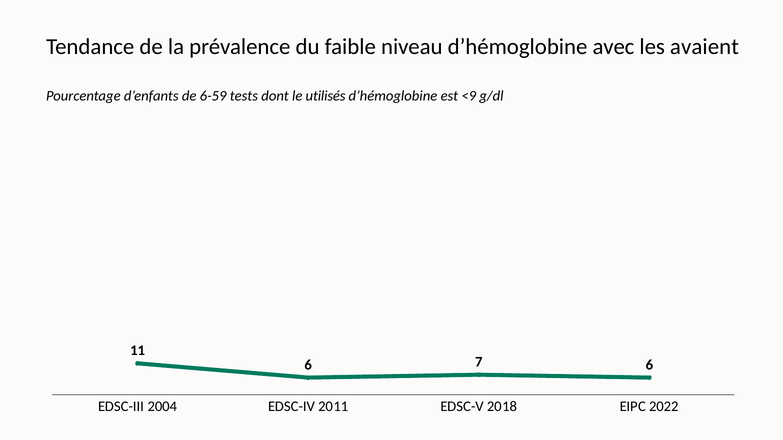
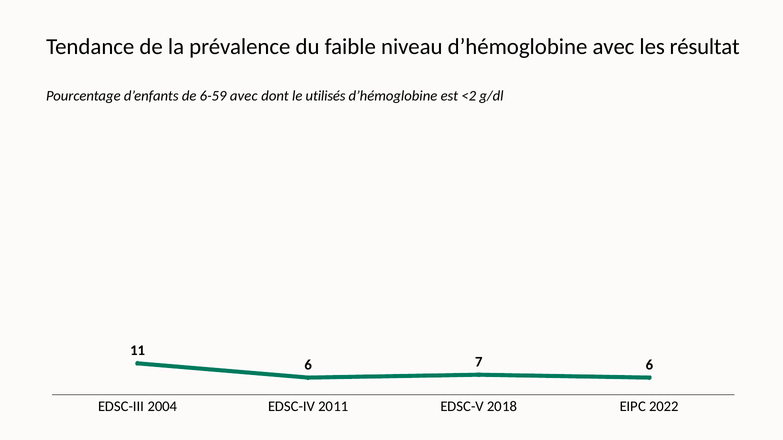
avaient: avaient -> résultat (705, 47)
6-59 tests: tests -> avec (244, 96)
<9: <9 -> <2 (469, 96)
